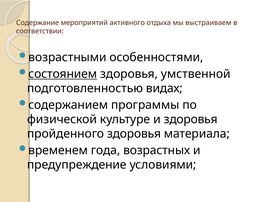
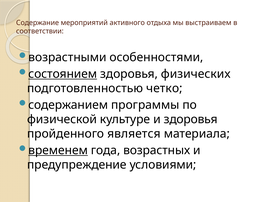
умственной: умственной -> физических (196, 74)
видах: видах -> четко (164, 88)
пройденного здоровья: здоровья -> является (134, 134)
временем underline: none -> present (58, 150)
